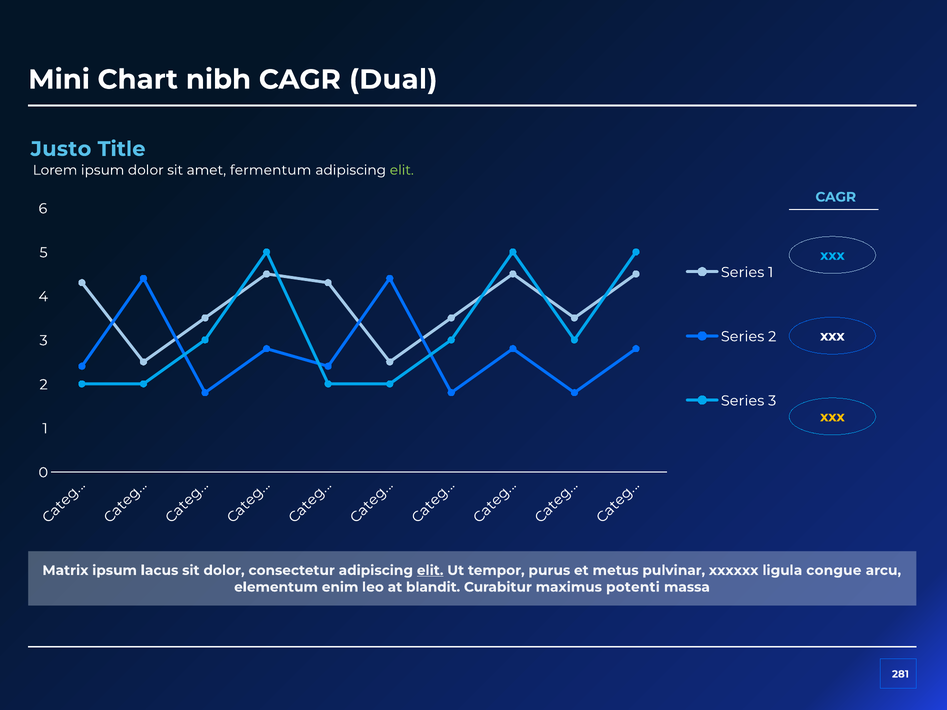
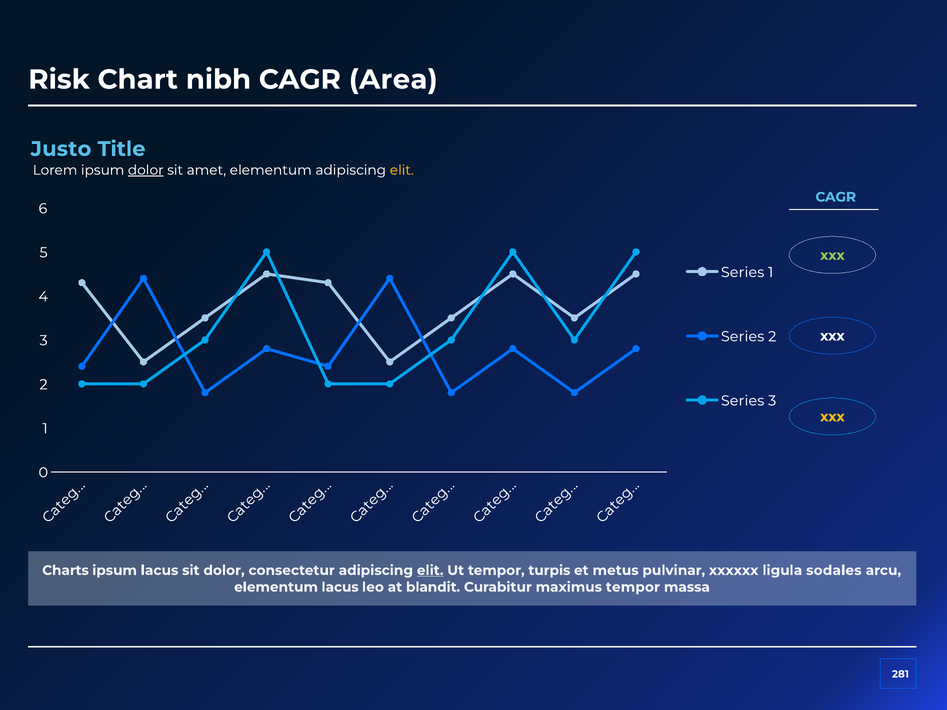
Mini: Mini -> Risk (59, 80)
Dual: Dual -> Area (393, 80)
dolor underline: none -> present (146, 170)
amet fermentum: fermentum -> elementum (271, 170)
elit colour: light green -> yellow (402, 170)
xxx colour: light blue -> light green (832, 255)
Matrix: Matrix -> Charts (65, 571)
purus: purus -> turpis (549, 571)
congue: congue -> sodales (834, 571)
elementum enim: enim -> lacus (340, 587)
maximus potenti: potenti -> tempor (633, 587)
